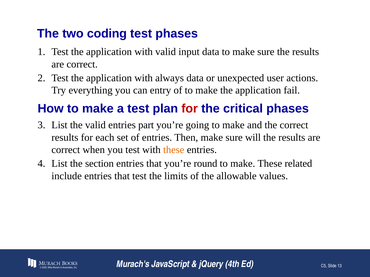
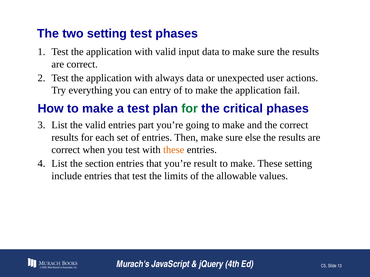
two coding: coding -> setting (107, 34)
for colour: red -> green (190, 109)
will: will -> else (253, 138)
round: round -> result (205, 164)
These related: related -> setting (298, 164)
